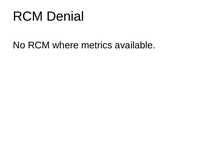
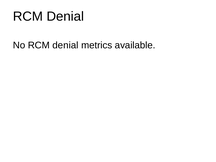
No RCM where: where -> denial (65, 45)
